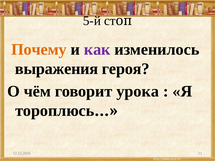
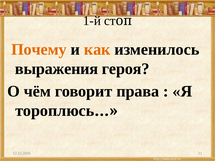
5-й: 5-й -> 1-й (92, 21)
как colour: purple -> orange (97, 50)
урока: урока -> права (138, 91)
